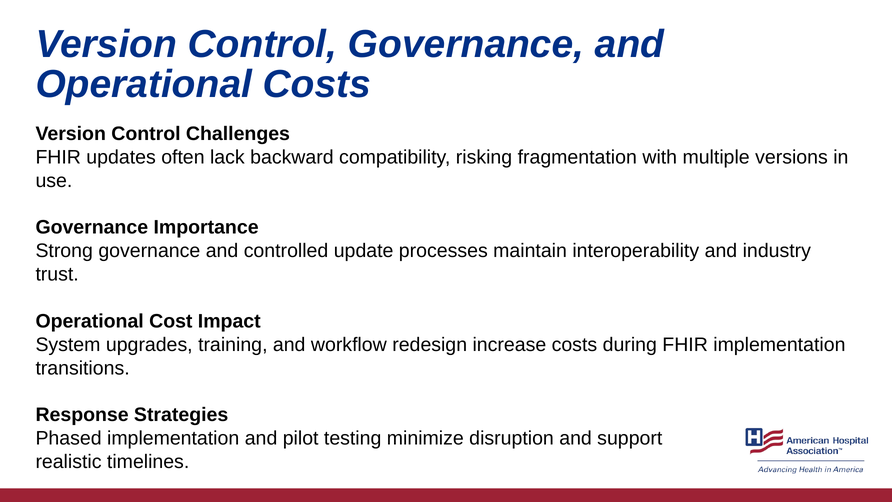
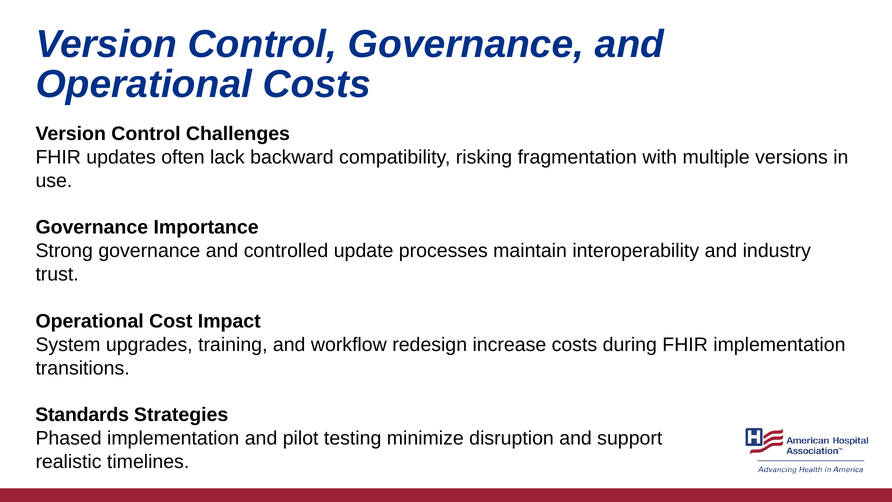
Response: Response -> Standards (82, 415)
